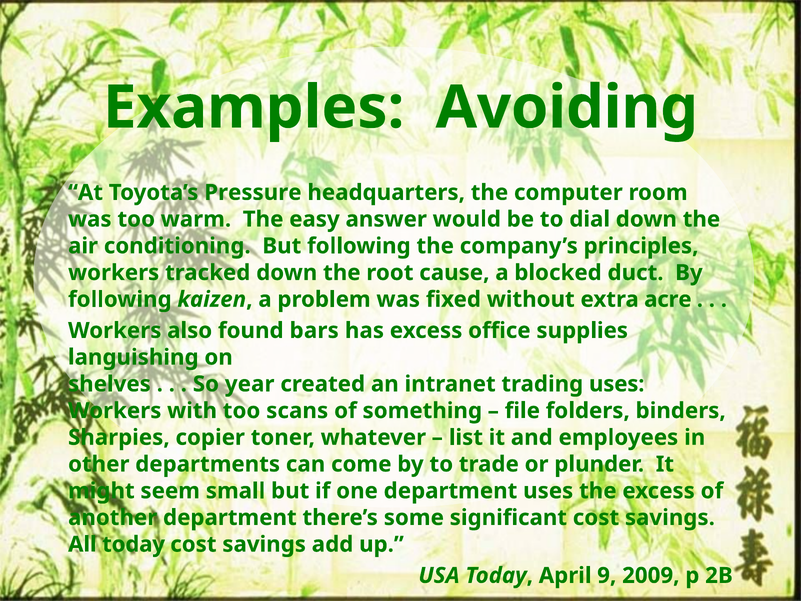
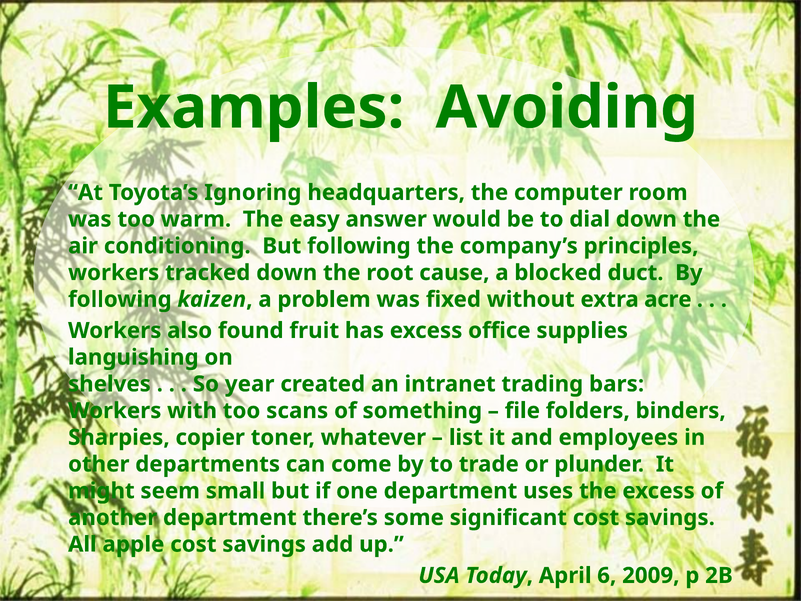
Pressure: Pressure -> Ignoring (253, 192)
bars: bars -> fruit (314, 330)
trading uses: uses -> bars (617, 384)
All today: today -> apple (133, 544)
9: 9 -> 6 (607, 575)
